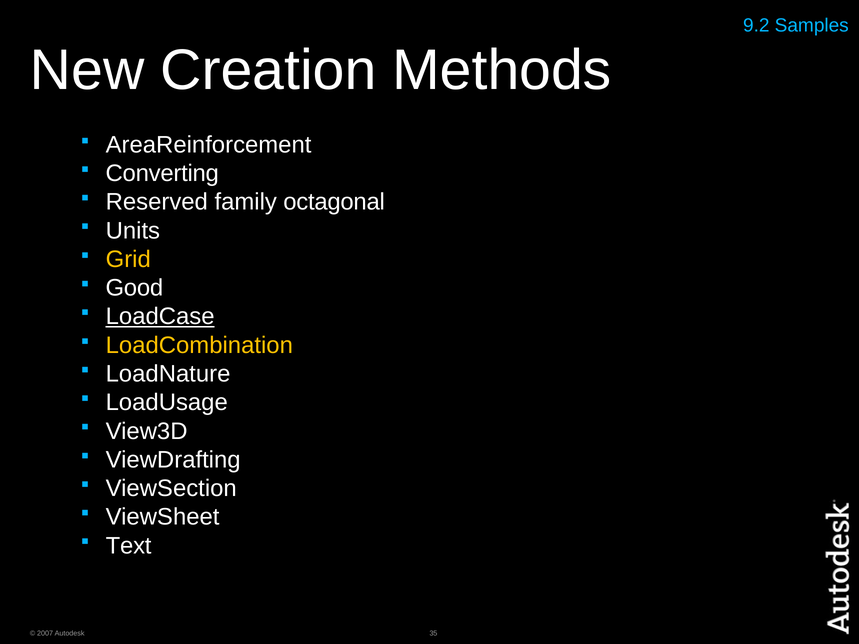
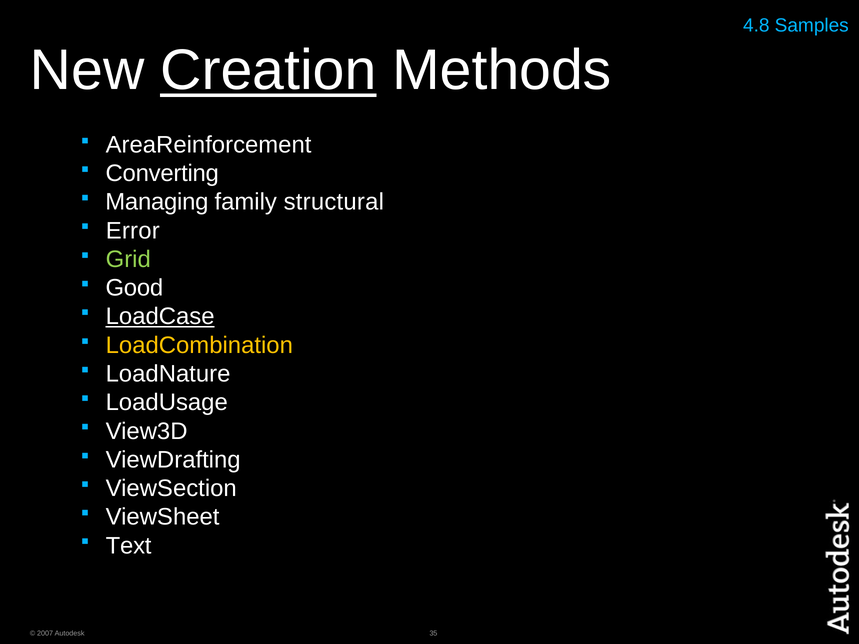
9.2: 9.2 -> 4.8 (756, 26)
Creation underline: none -> present (268, 70)
Reserved: Reserved -> Managing (157, 202)
octagonal: octagonal -> structural (334, 202)
Units: Units -> Error (133, 231)
Grid colour: yellow -> light green (128, 259)
